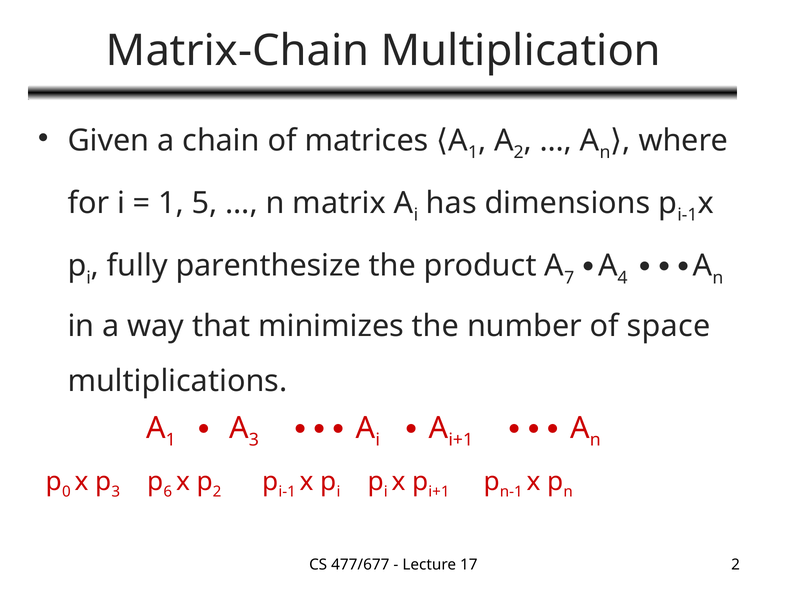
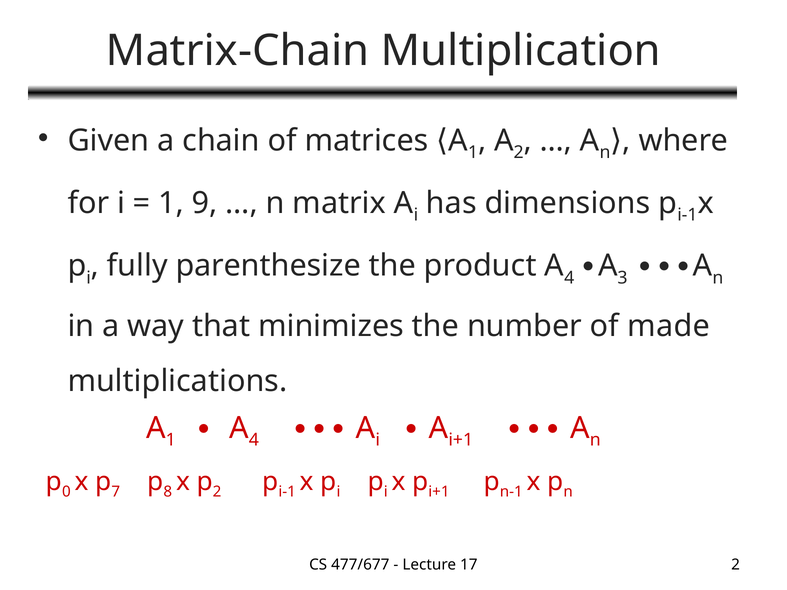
5: 5 -> 9 (205, 203)
4: 4 -> 3 (623, 278)
A 7: 7 -> 4 (569, 278)
space: space -> made (669, 326)
3: 3 -> 4 (254, 440)
3: 3 -> 7 (116, 492)
6: 6 -> 8 (168, 492)
